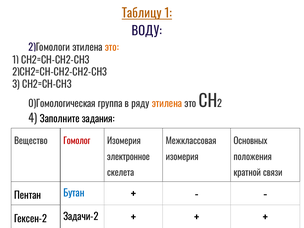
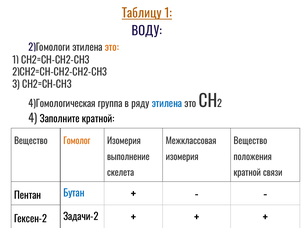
0)Гомологическая: 0)Гомологическая -> 4)Гомологическая (62, 104)
этилена colour: orange -> blue (167, 104)
Заполните задания: задания -> кратной (98, 119)
Гомолог colour: red -> orange (77, 141)
Основных: Основных -> Вещество (250, 141)
электронное: электронное -> выполнение (128, 157)
